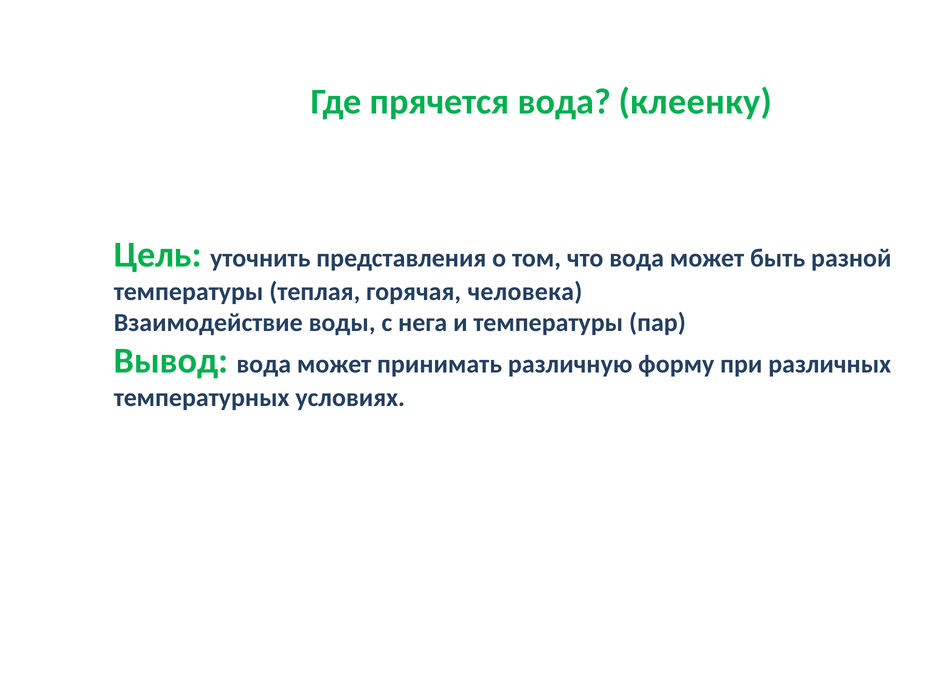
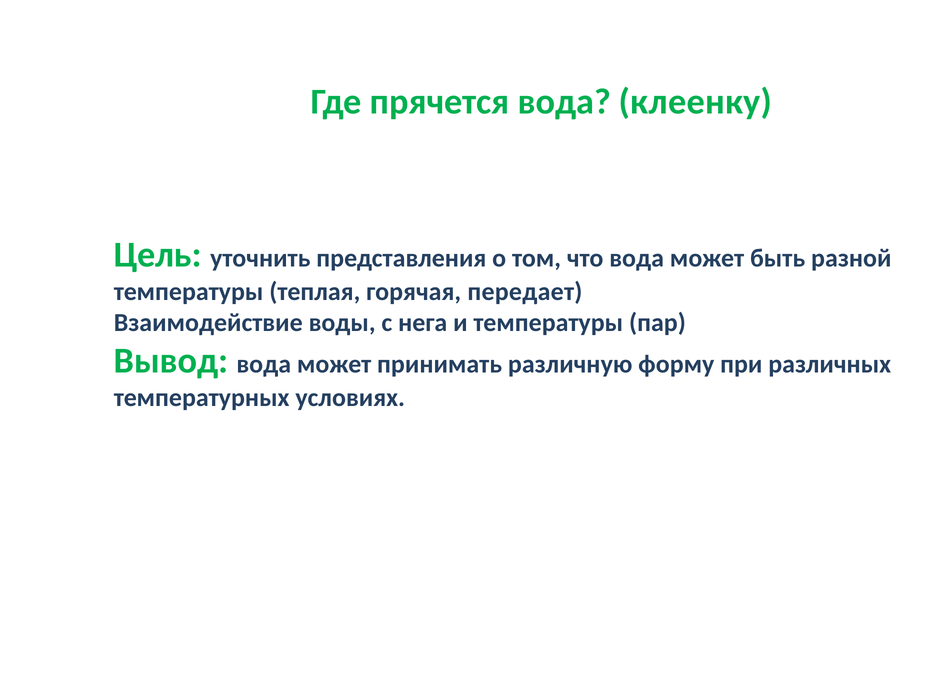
человека: человека -> передает (525, 292)
